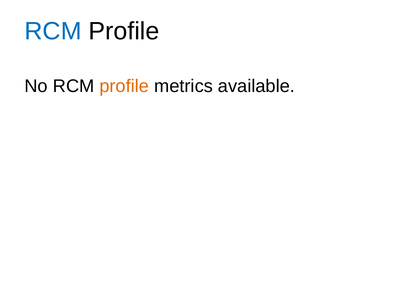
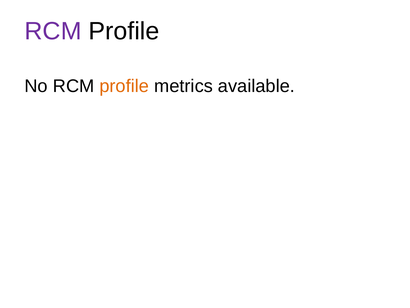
RCM colour: blue -> purple (53, 31)
